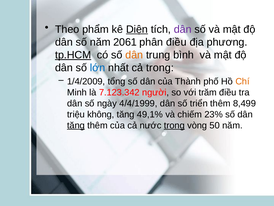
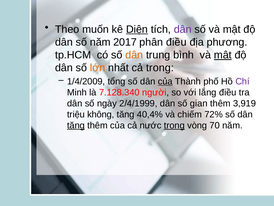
phẩm: phẩm -> muốn (96, 29)
2061: 2061 -> 2017 (125, 42)
tp.HCM underline: present -> none (73, 55)
mật underline: none -> present (223, 55)
lớn colour: blue -> orange (98, 68)
của underline: none -> present (165, 81)
Chí colour: orange -> purple (243, 81)
7.123.342: 7.123.342 -> 7.128.340 (119, 92)
trăm: trăm -> lắng (208, 92)
4/4/1999: 4/4/1999 -> 2/4/1999 (138, 103)
triển: triển -> gian (199, 103)
8,499: 8,499 -> 3,919 (244, 103)
49,1%: 49,1% -> 40,4% (150, 114)
23%: 23% -> 72% (214, 114)
50: 50 -> 70 (215, 125)
